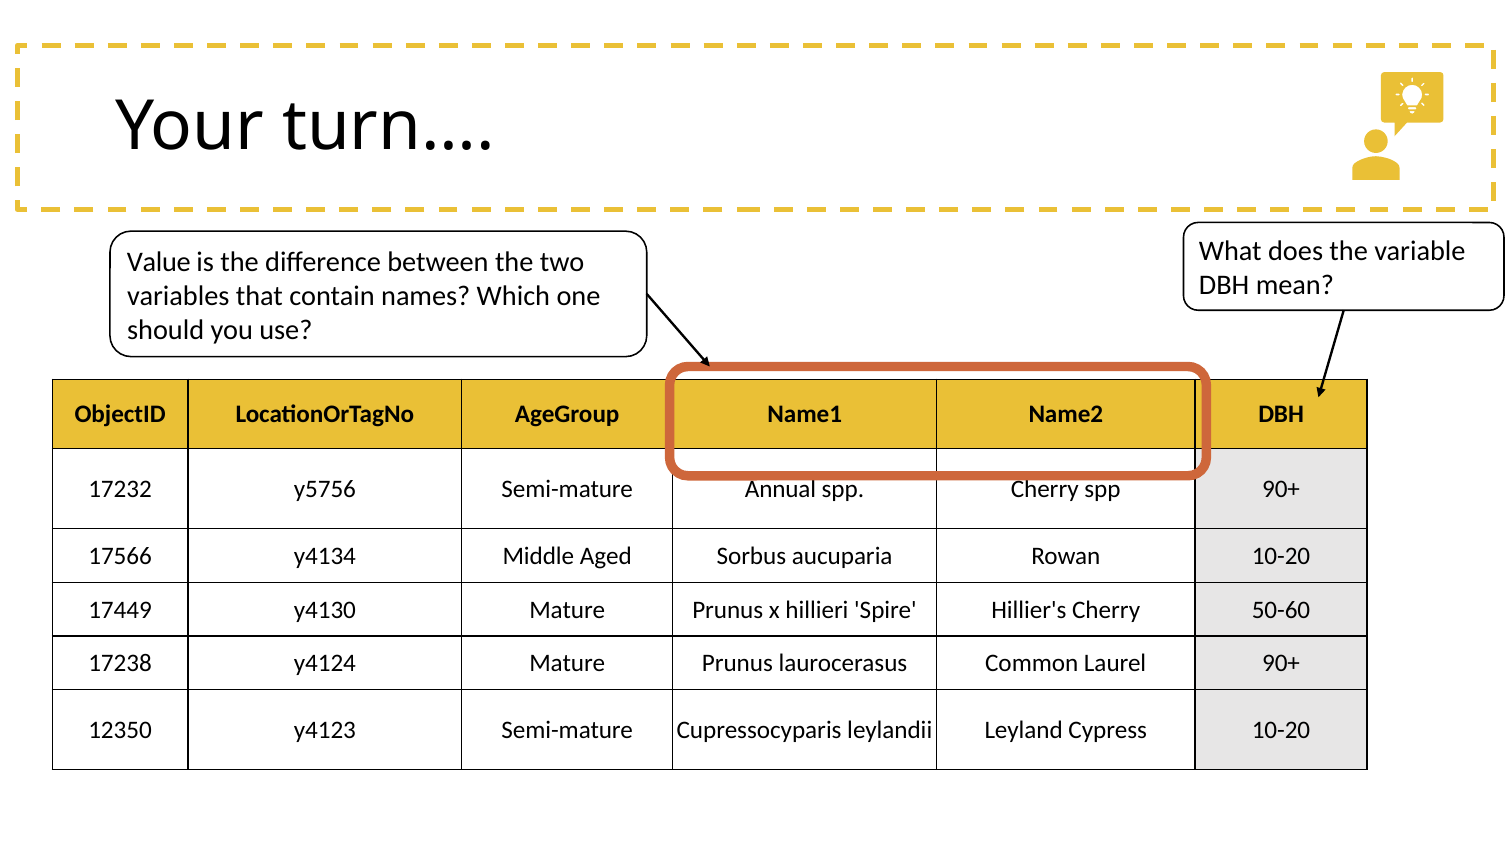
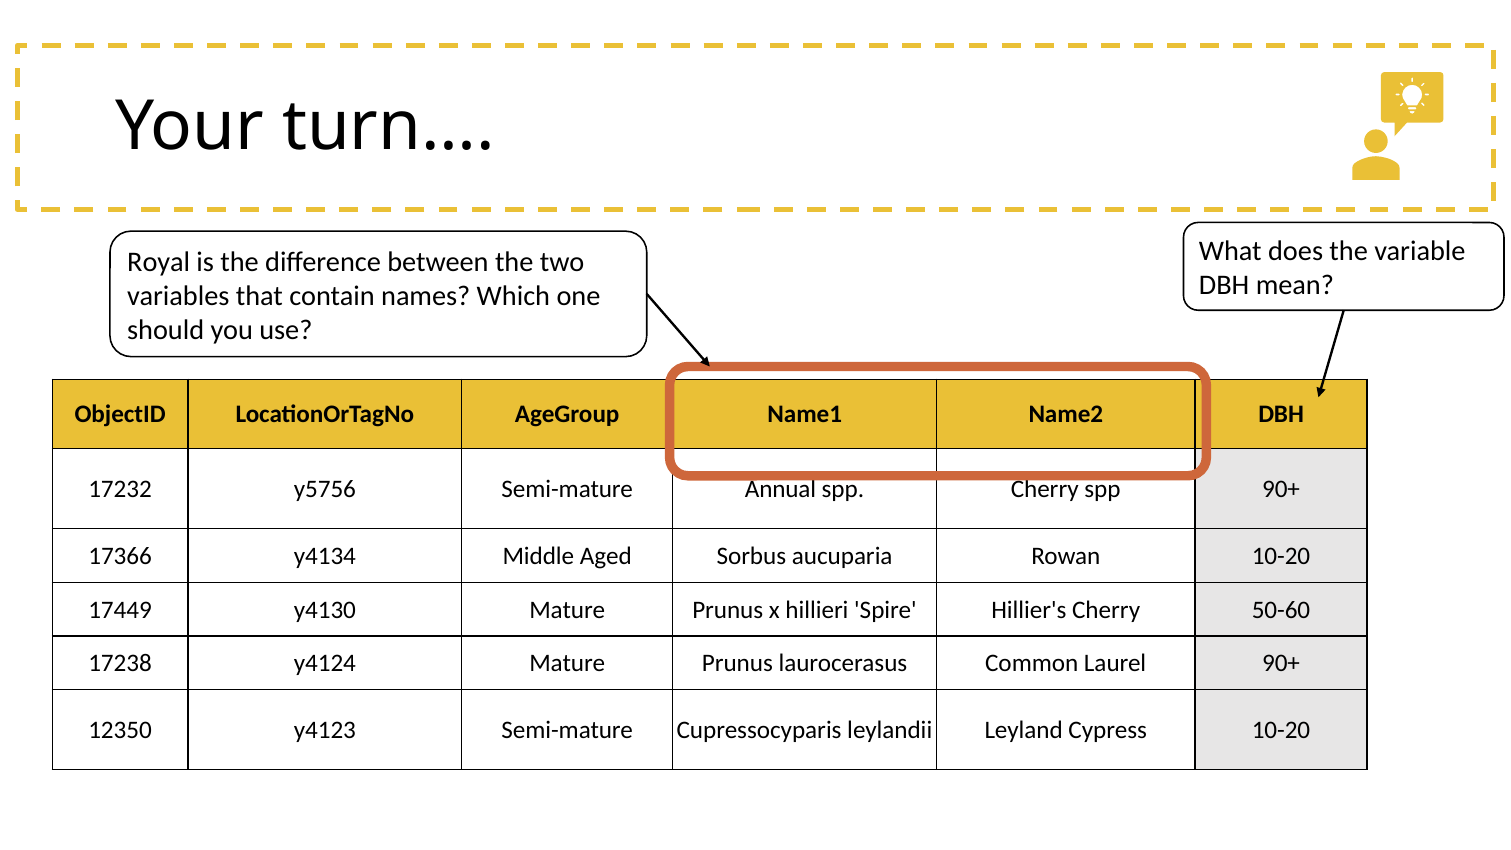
Value: Value -> Royal (159, 262)
17566: 17566 -> 17366 (120, 556)
